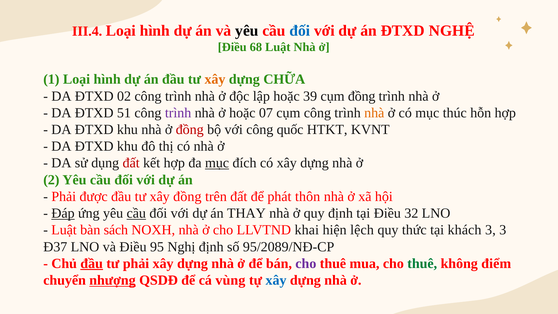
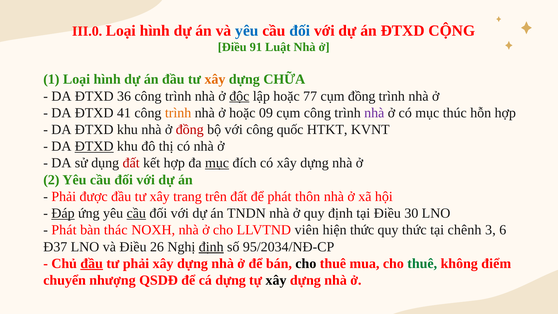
III.4: III.4 -> III.0 (87, 31)
yêu colour: black -> blue (247, 31)
NGHỆ: NGHỆ -> CỘNG (452, 31)
68: 68 -> 91 (256, 47)
02: 02 -> 36 (124, 96)
độc underline: none -> present (239, 96)
39: 39 -> 77 (310, 96)
51: 51 -> 41 (124, 113)
trình colour: purple -> orange (178, 113)
07: 07 -> 09 (266, 113)
nhà colour: orange -> purple (374, 113)
ĐTXD underline: none -> present (94, 146)
xây đồng: đồng -> trang (187, 196)
THAY: THAY -> TNDN (246, 213)
32: 32 -> 30 (411, 213)
Luật: Luật -> Phát (64, 230)
sách: sách -> thác (116, 230)
khai: khai -> viên (307, 230)
hiện lệch: lệch -> thức (362, 230)
khách: khách -> chênh (465, 230)
3 3: 3 -> 6 (503, 230)
95: 95 -> 26 (157, 247)
định underline: none -> present (211, 247)
95/2089/NĐ-CP: 95/2089/NĐ-CP -> 95/2034/NĐ-CP (289, 247)
cho colour: purple -> black (306, 263)
nhượng underline: present -> none (112, 280)
cá vùng: vùng -> dựng (231, 280)
xây colour: blue -> black (276, 280)
